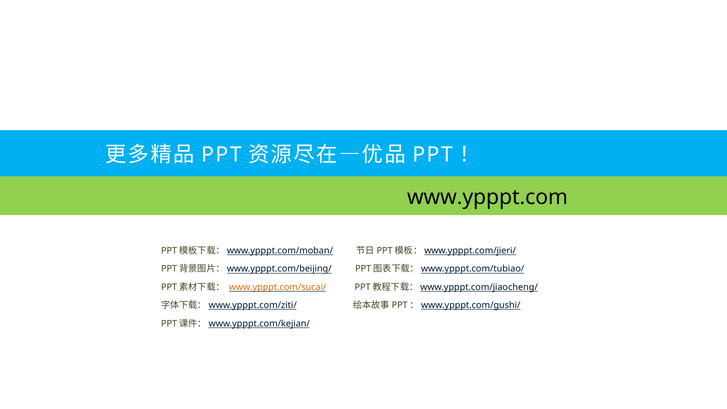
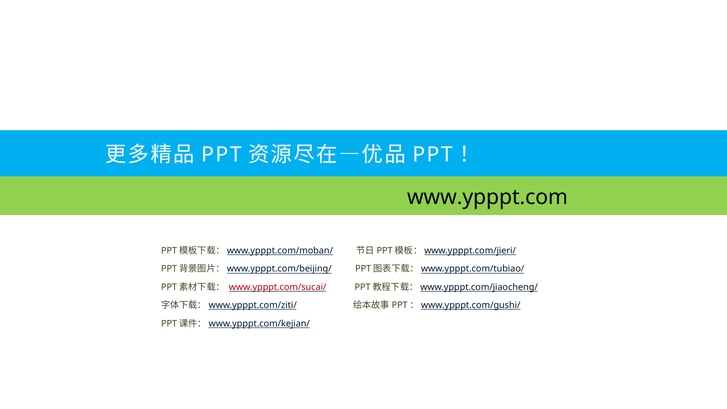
www.ypppt.com/sucai/ colour: orange -> red (278, 287)
